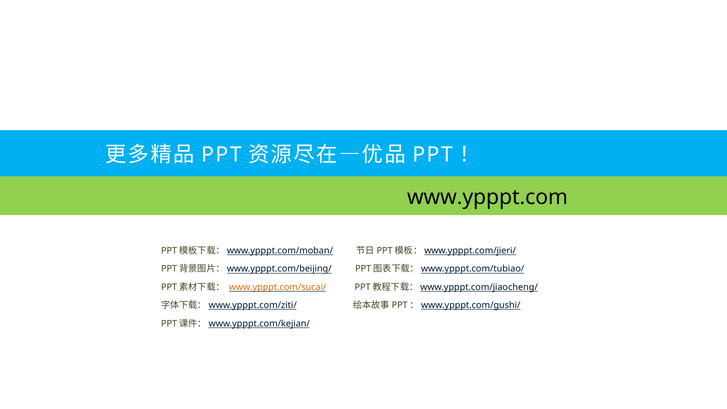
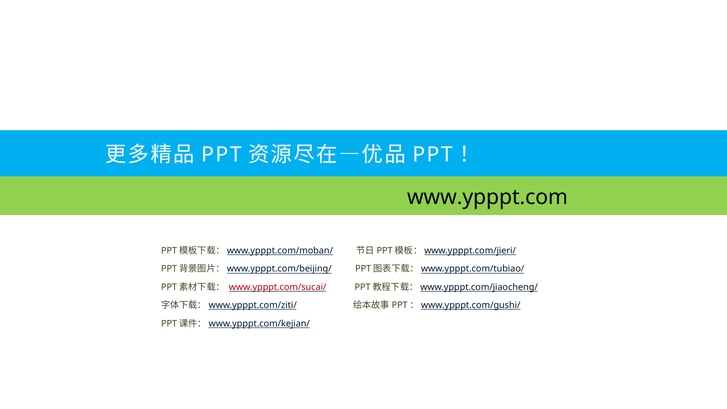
www.ypppt.com/sucai/ colour: orange -> red (278, 287)
